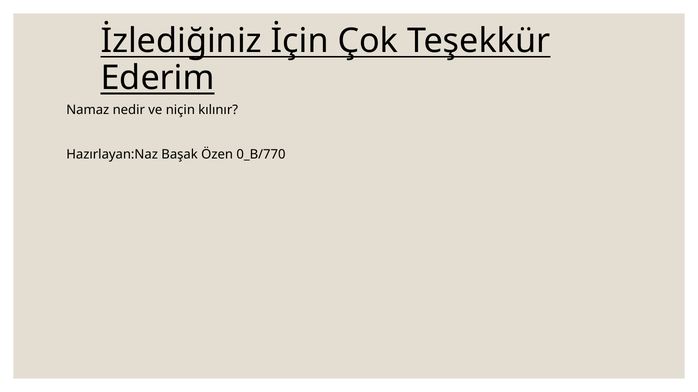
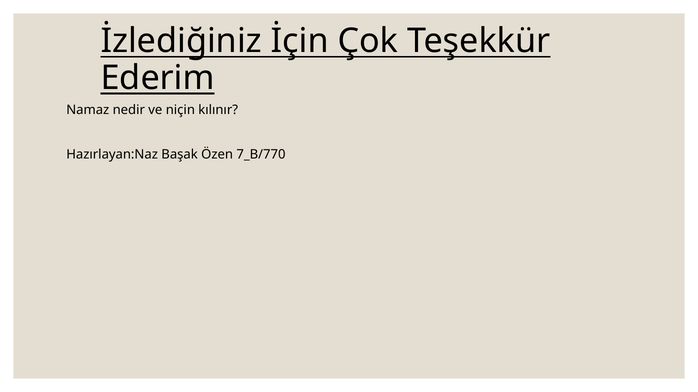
0_B/770: 0_B/770 -> 7_B/770 (261, 155)
